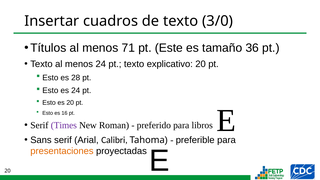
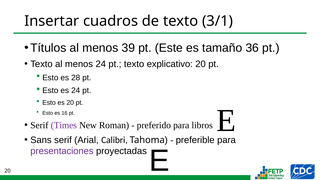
3/0: 3/0 -> 3/1 (218, 21)
71: 71 -> 39 (128, 48)
presentaciones colour: orange -> purple (62, 151)
